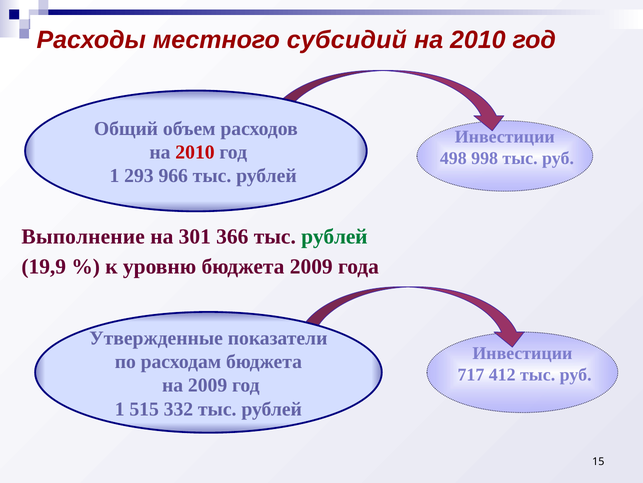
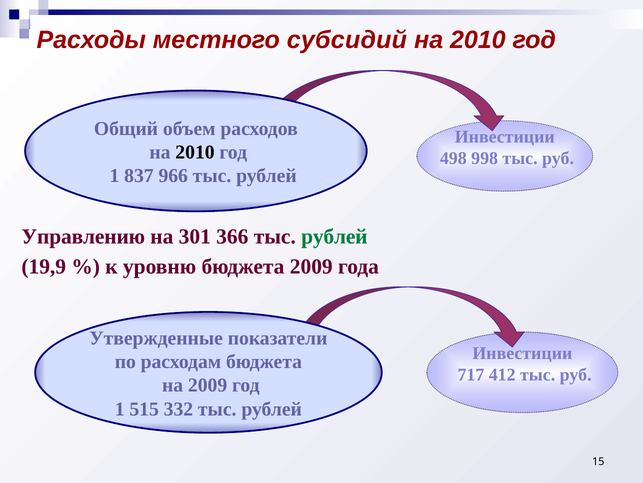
2010 colour: red -> black (195, 152)
293: 293 -> 837 (139, 176)
Выполнение: Выполнение -> Управлению (83, 236)
